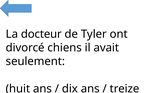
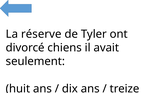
docteur: docteur -> réserve (41, 34)
